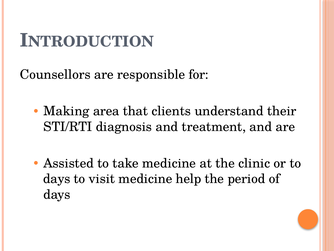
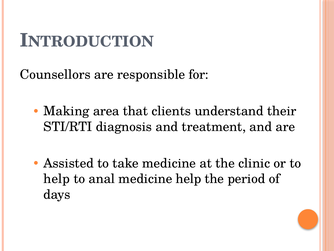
days: days -> help (57, 179)
visit: visit -> anal (102, 179)
